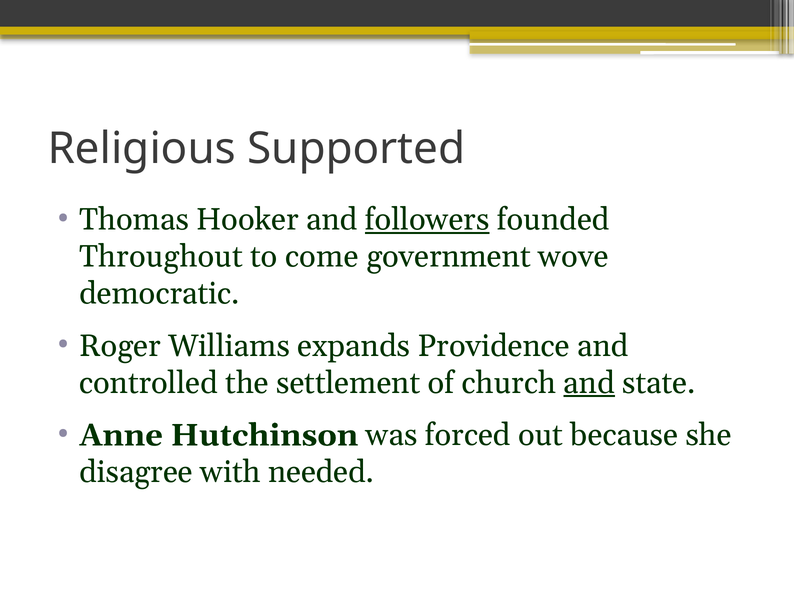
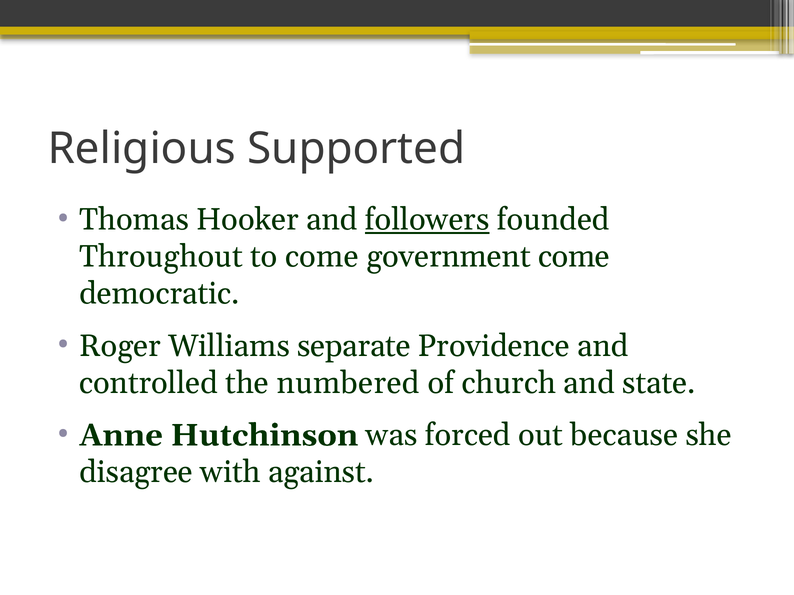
government wove: wove -> come (574, 257)
expands: expands -> separate (354, 346)
settlement: settlement -> numbered (348, 383)
and underline: present -> none (589, 383)
needed: needed -> against (321, 473)
